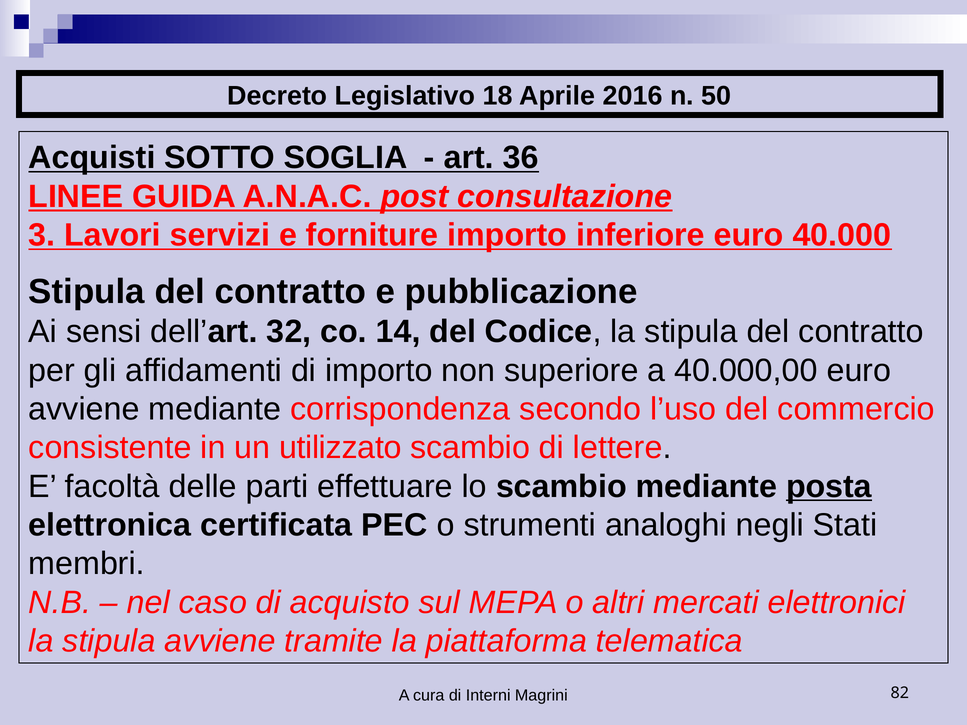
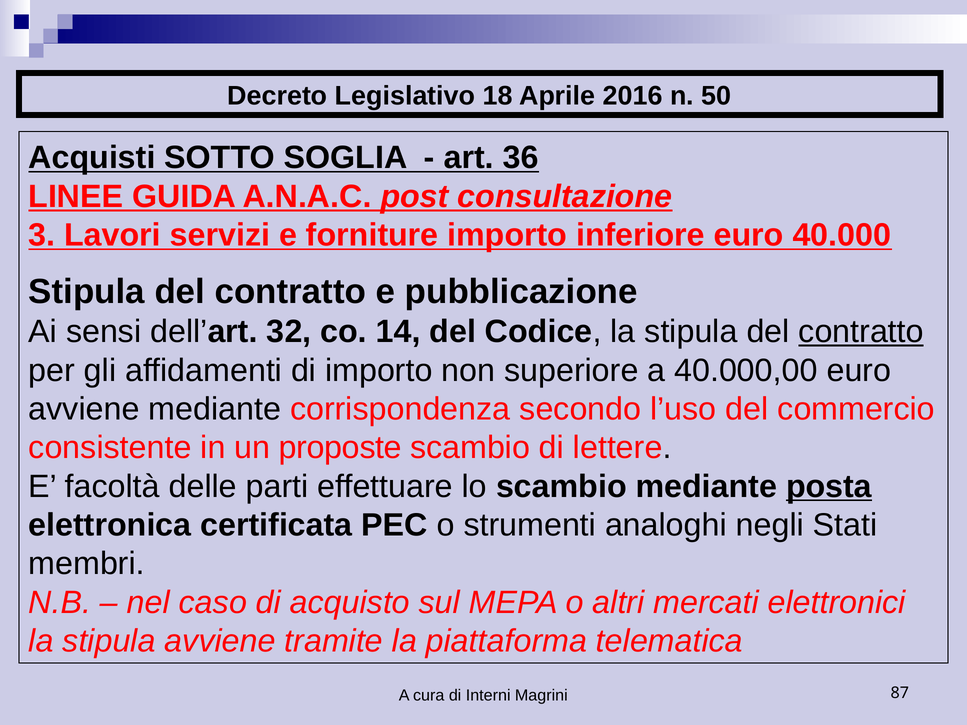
contratto underline: none -> present (861, 332)
utilizzato: utilizzato -> proposte (340, 448)
82: 82 -> 87 (900, 693)
